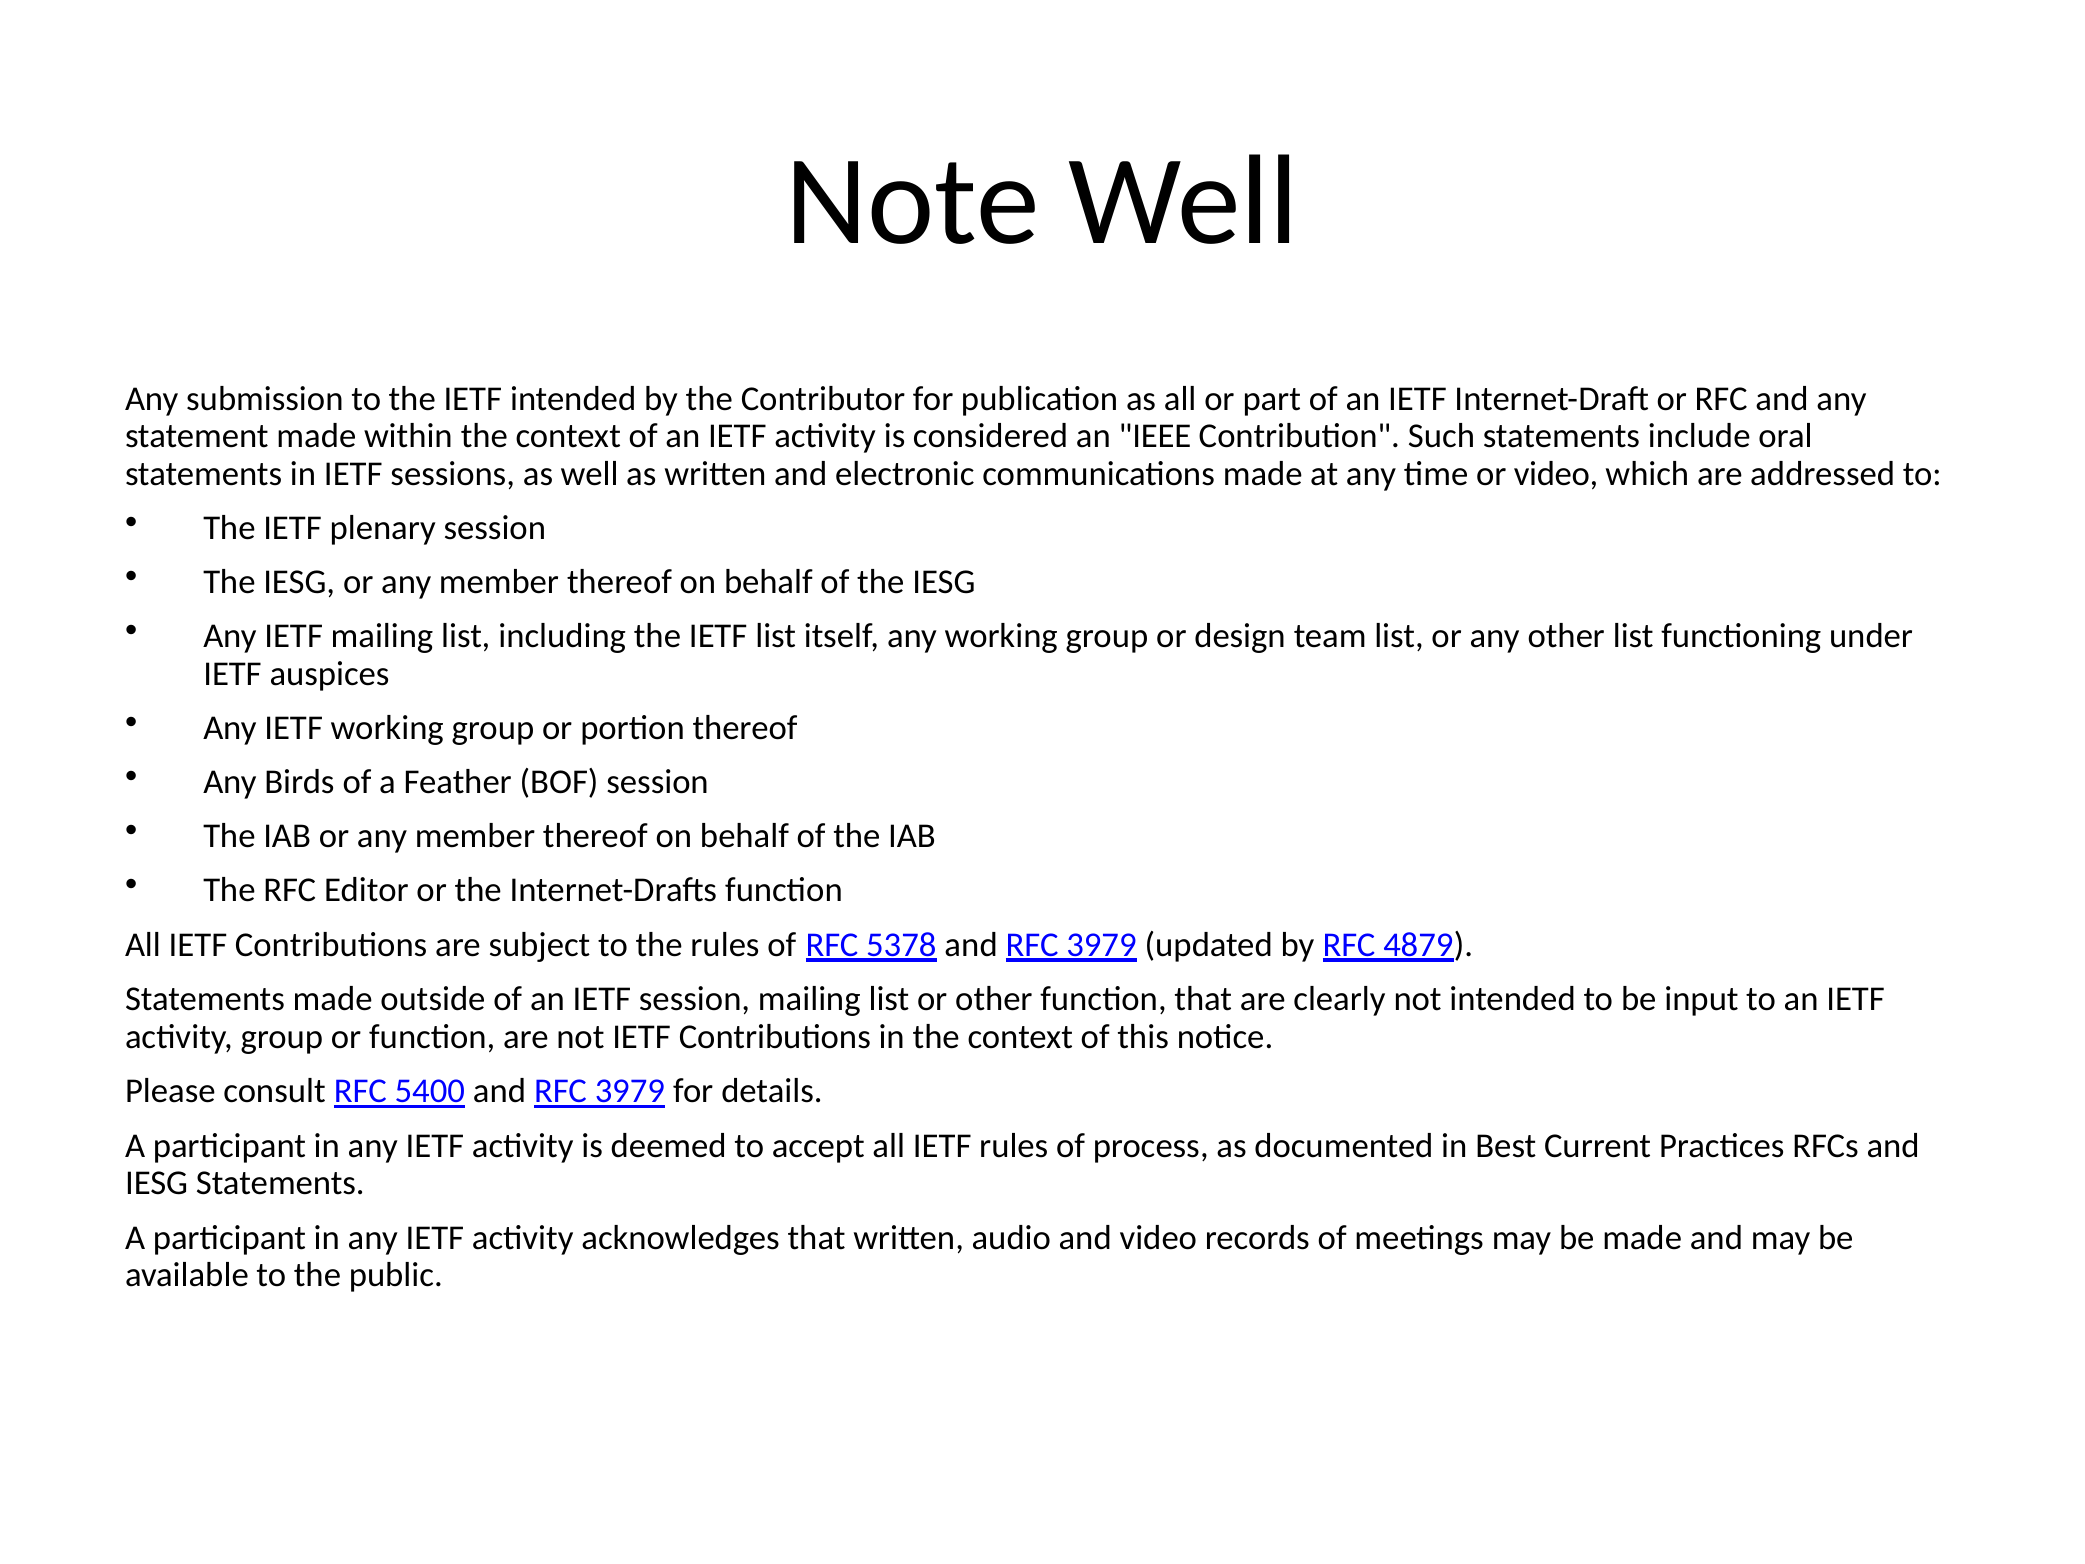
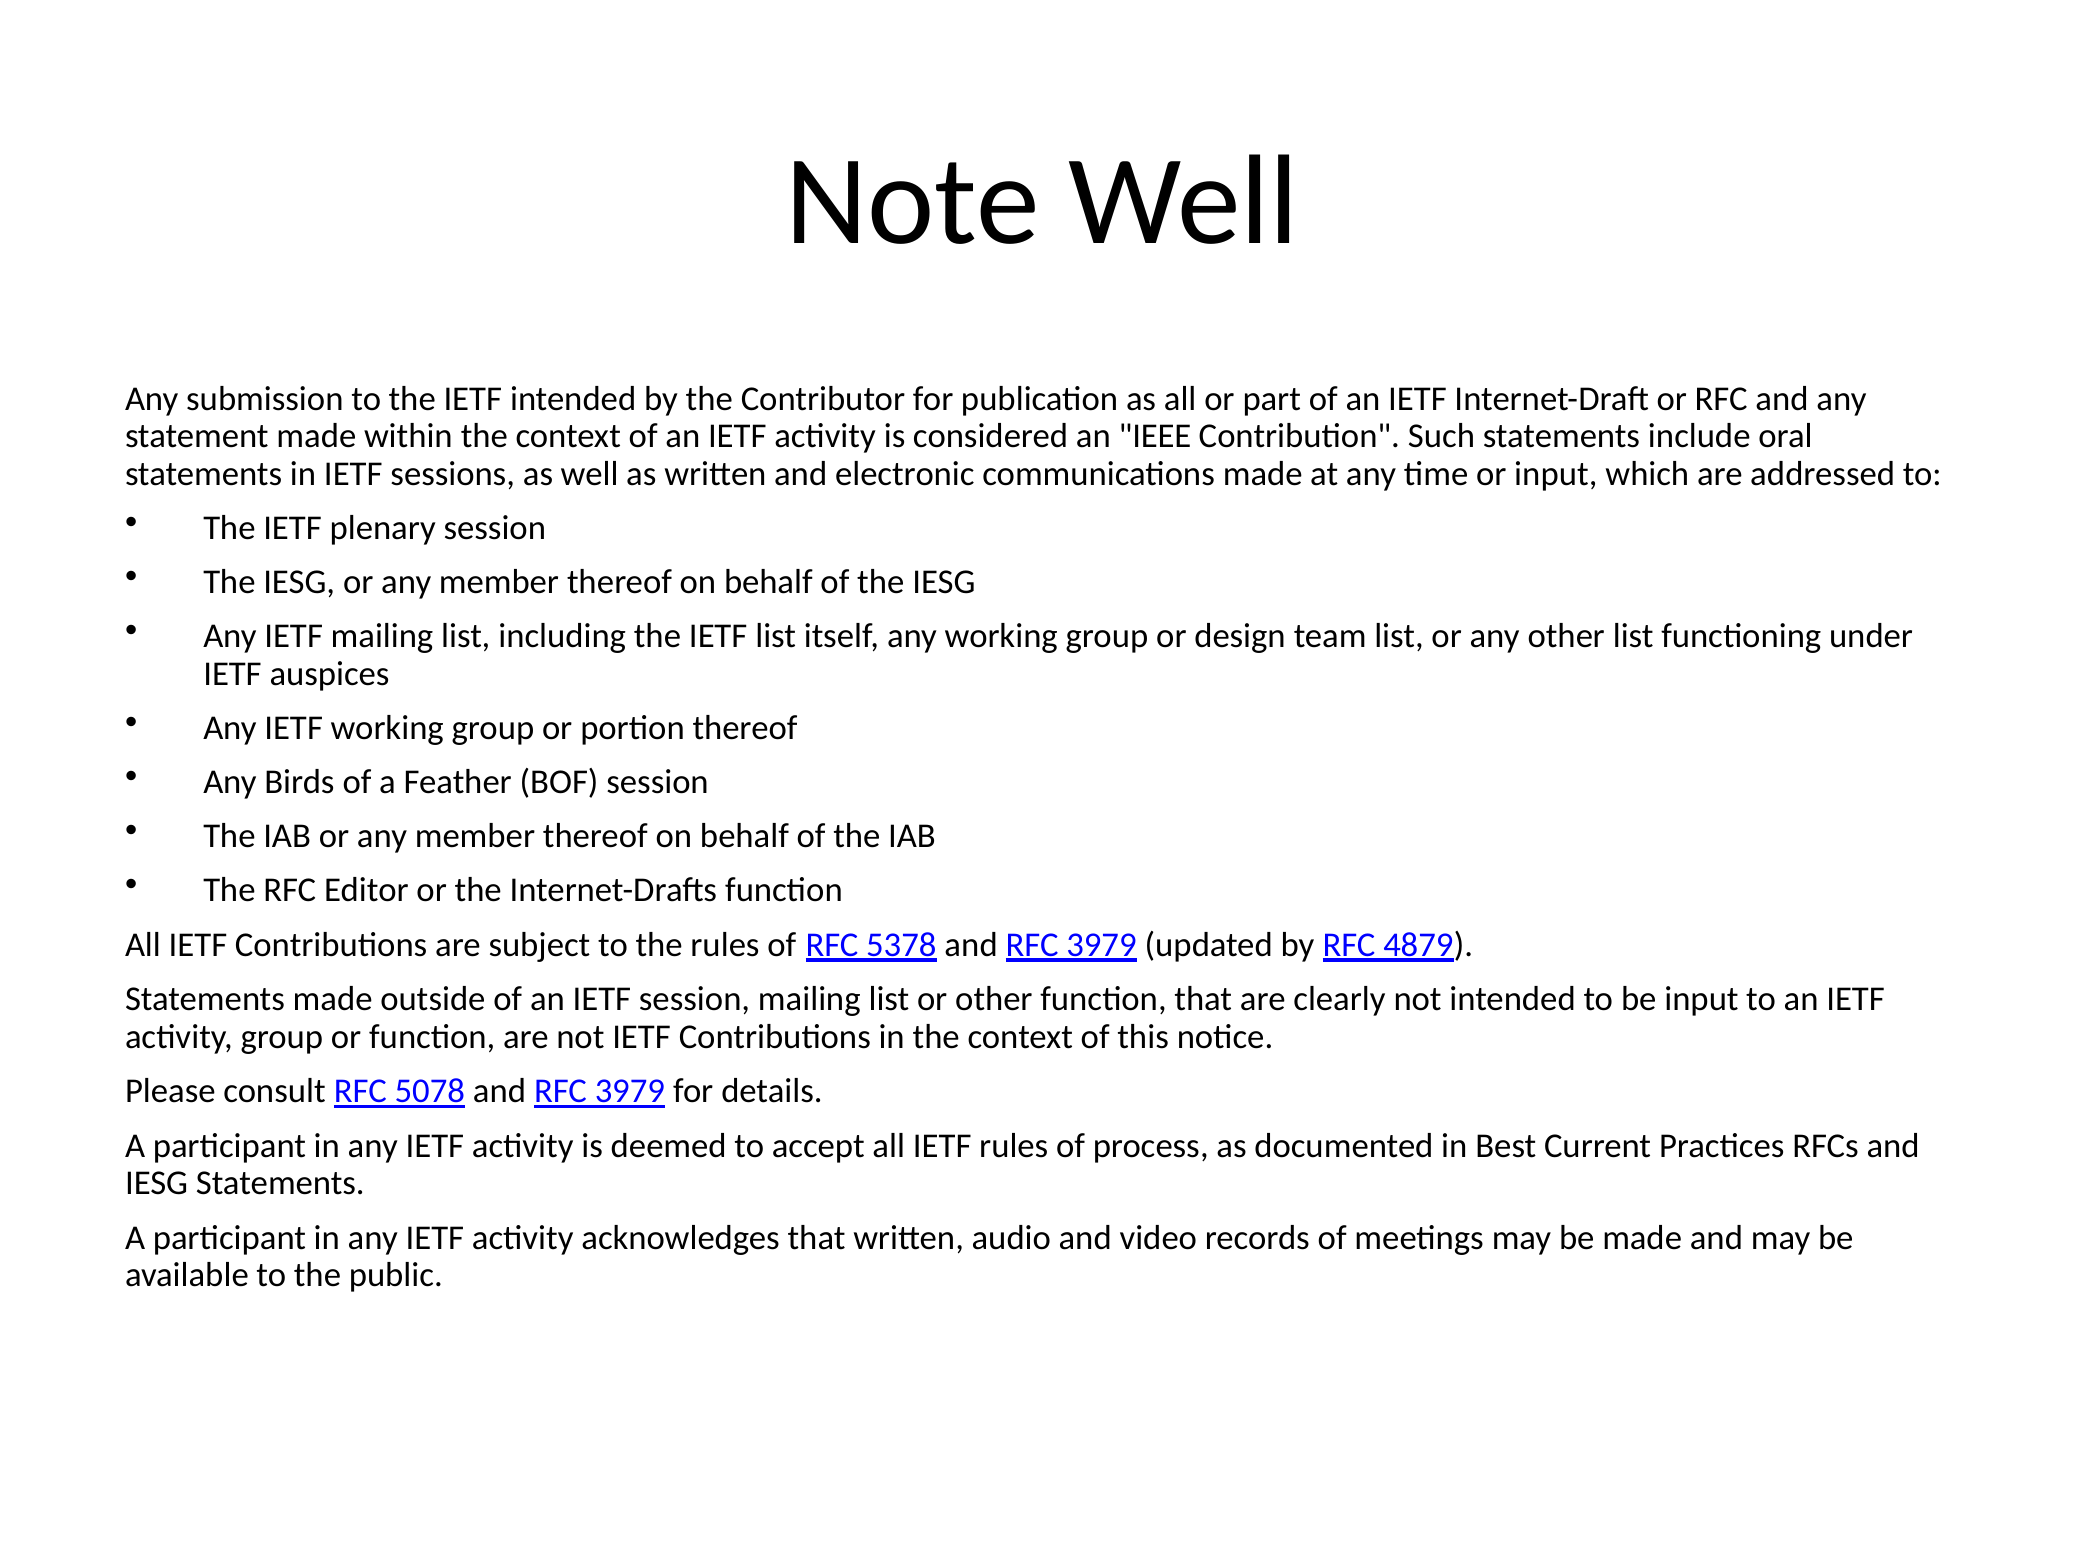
or video: video -> input (1556, 474)
5400: 5400 -> 5078 (430, 1091)
